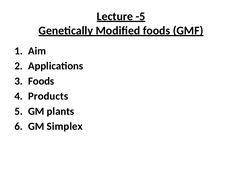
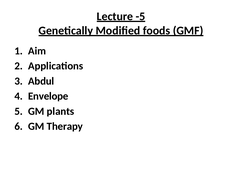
Foods: Foods -> Abdul (41, 81)
Products: Products -> Envelope (48, 96)
Simplex: Simplex -> Therapy (65, 126)
